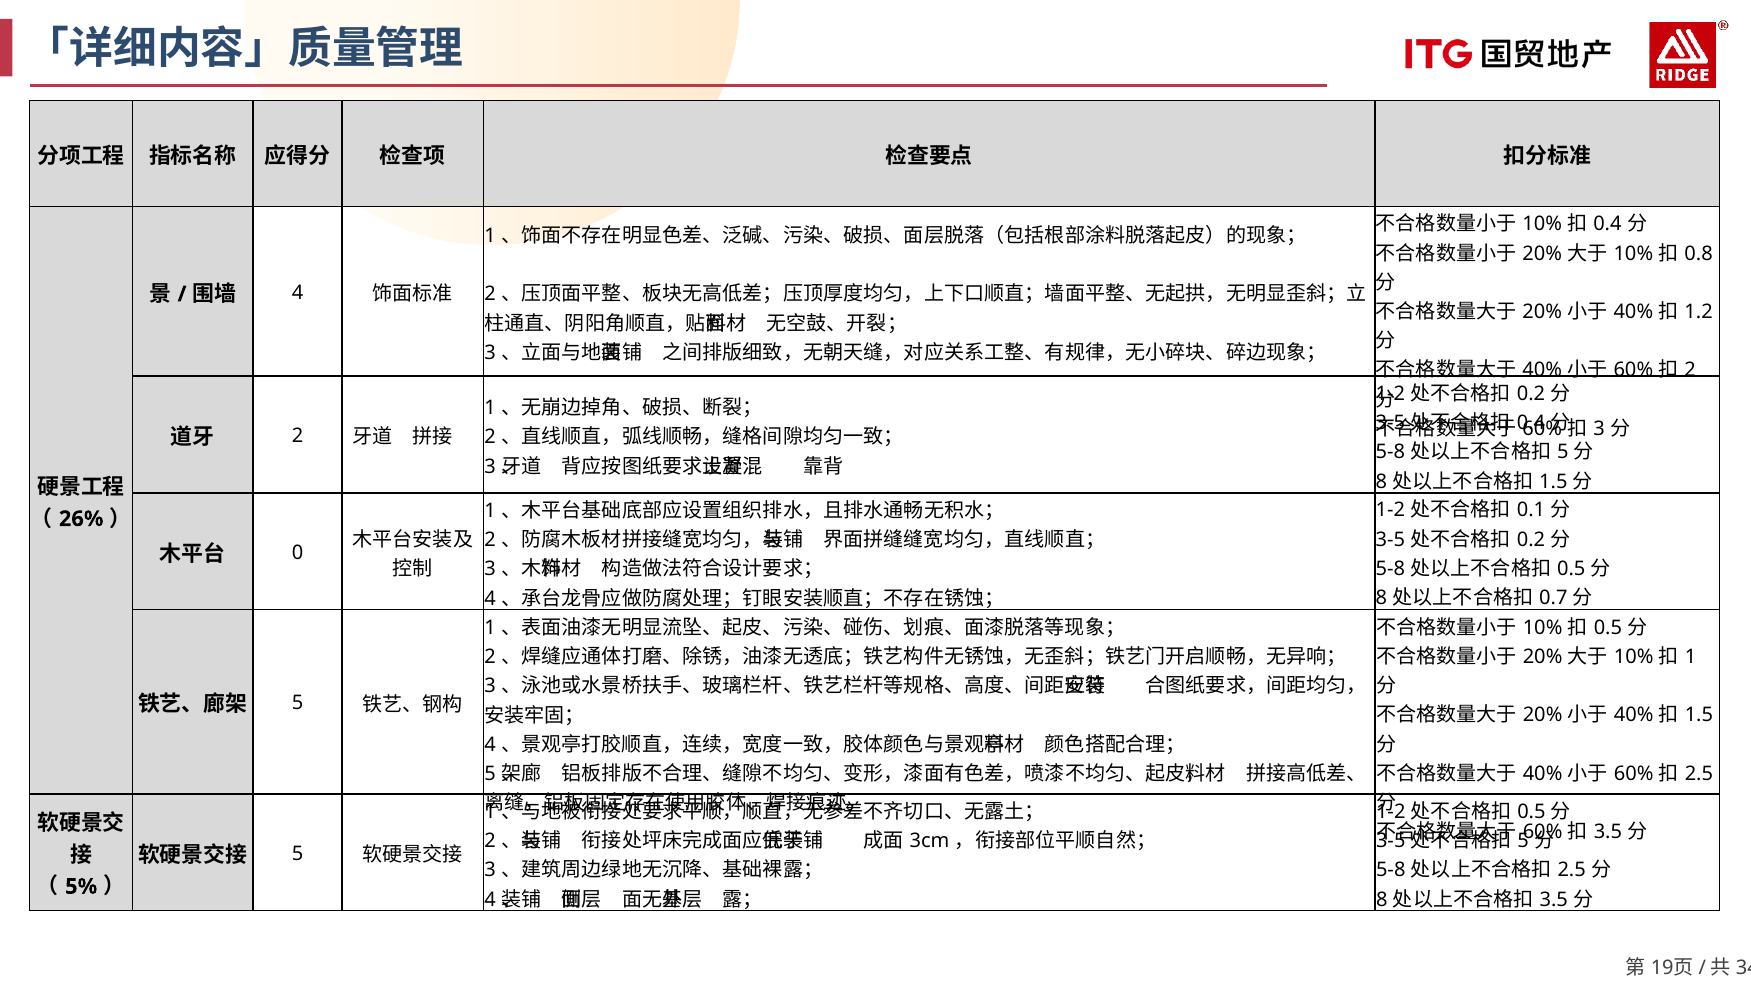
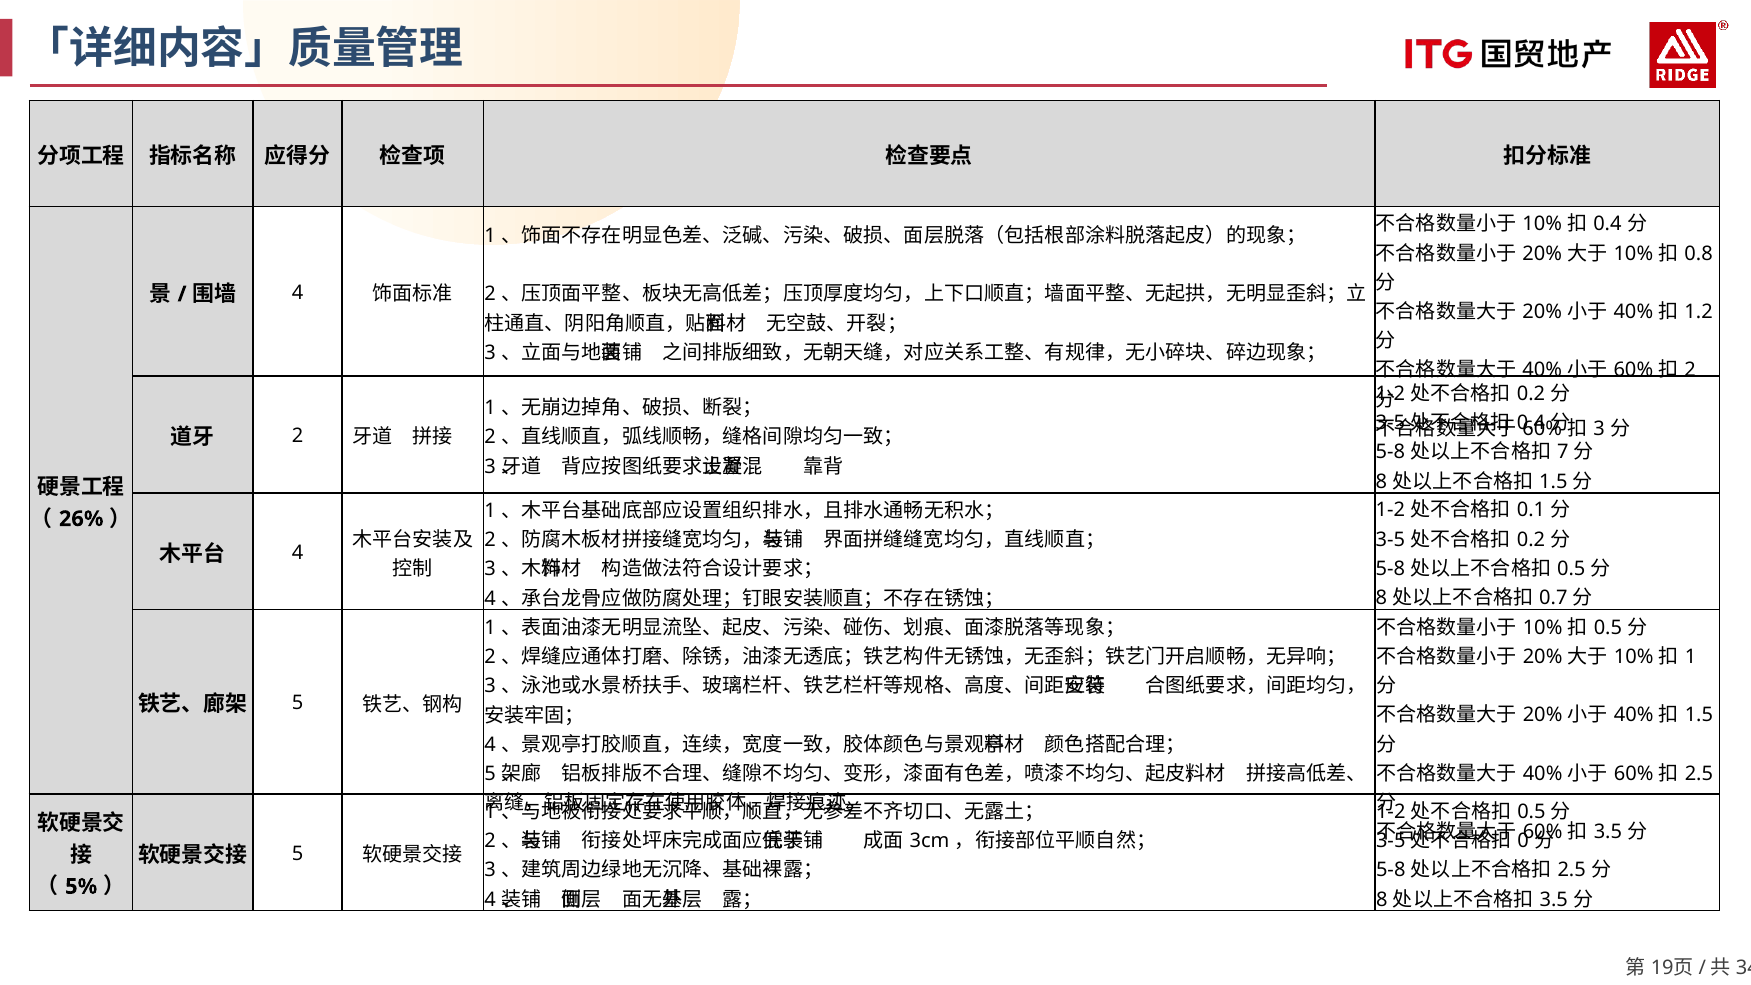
5: 5 -> 7 (1563, 452)
0: 0 -> 4 (298, 553)
5: 5 -> 0 (1523, 841)
